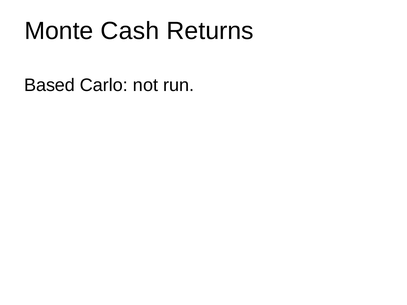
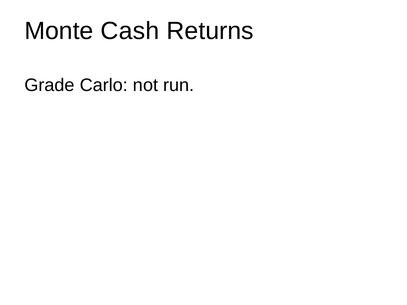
Based: Based -> Grade (49, 85)
